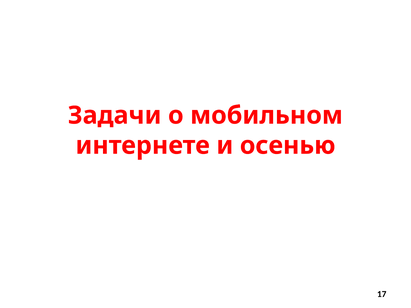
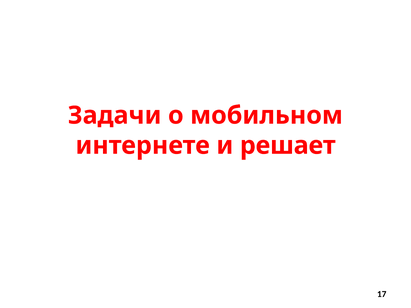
осенью: осенью -> решает (288, 146)
